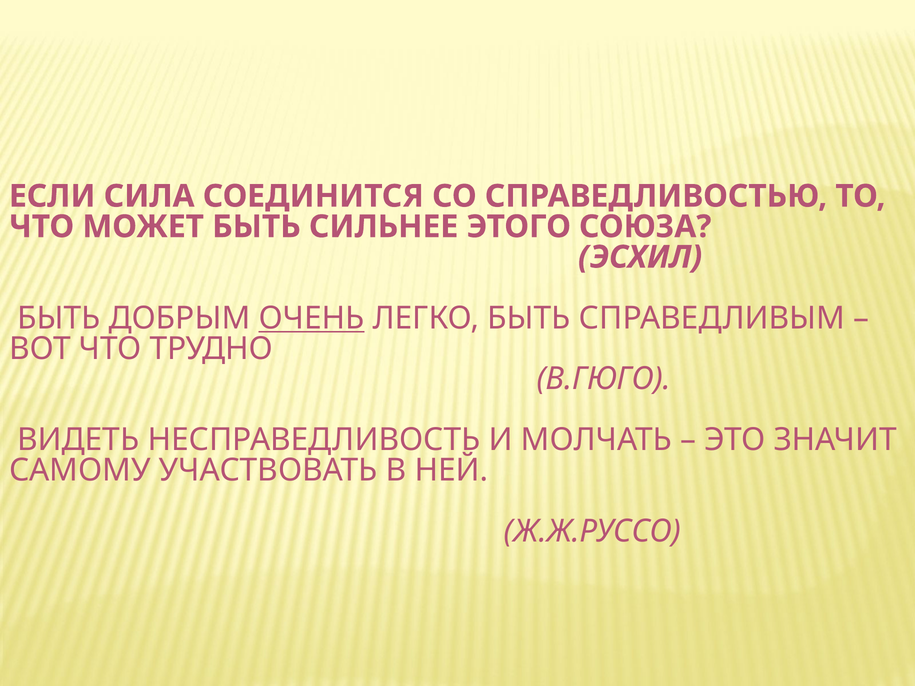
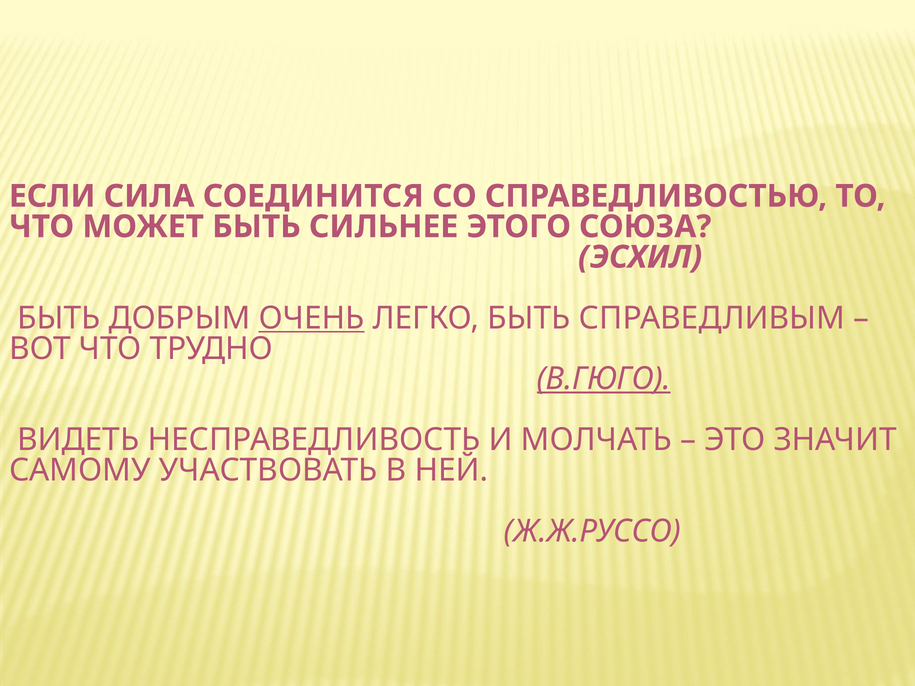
В.ГЮГО underline: none -> present (604, 379)
